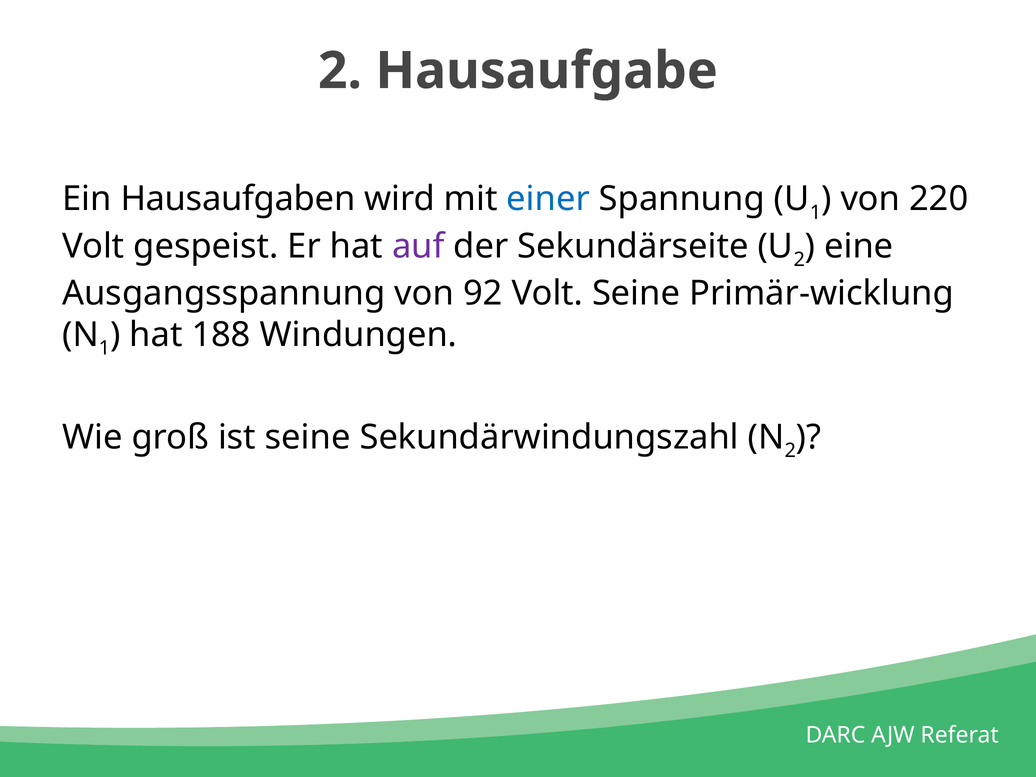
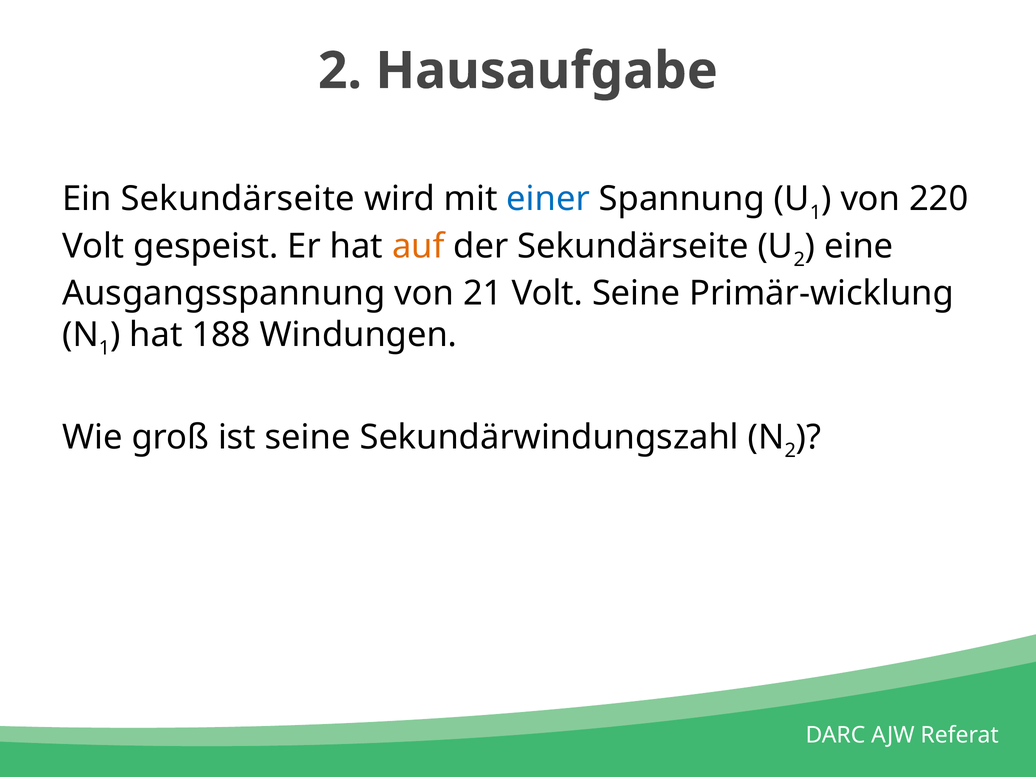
Ein Hausaufgaben: Hausaufgaben -> Sekundärseite (238, 199)
auf colour: purple -> orange (418, 246)
92: 92 -> 21 (483, 293)
